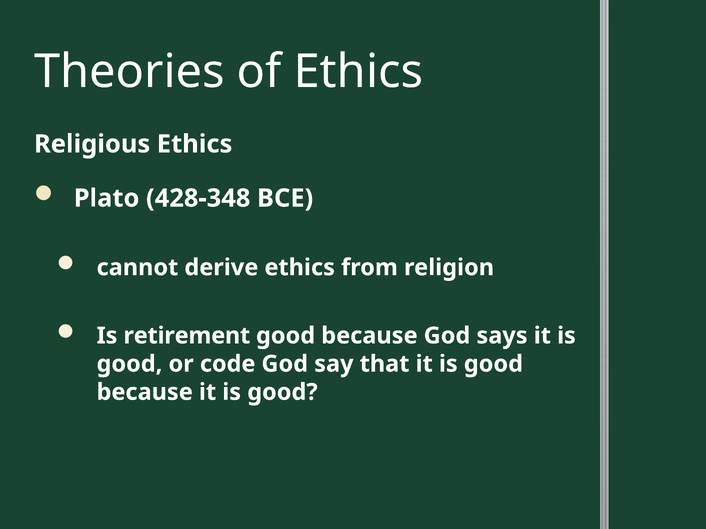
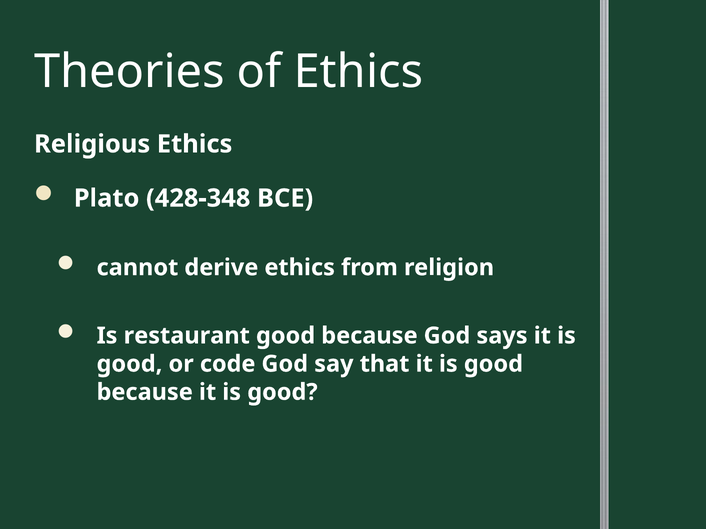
retirement: retirement -> restaurant (187, 336)
